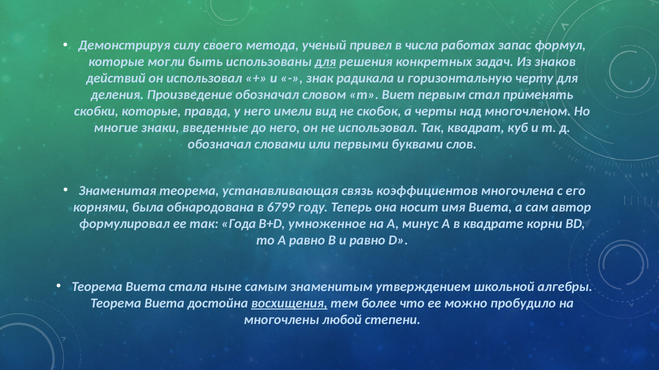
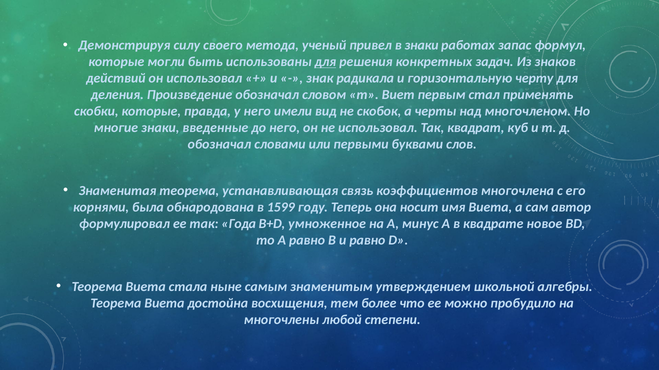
в числа: числа -> знаки (422, 45)
6799: 6799 -> 1599 (281, 208)
корни: корни -> новое (544, 224)
восхищения underline: present -> none (289, 304)
